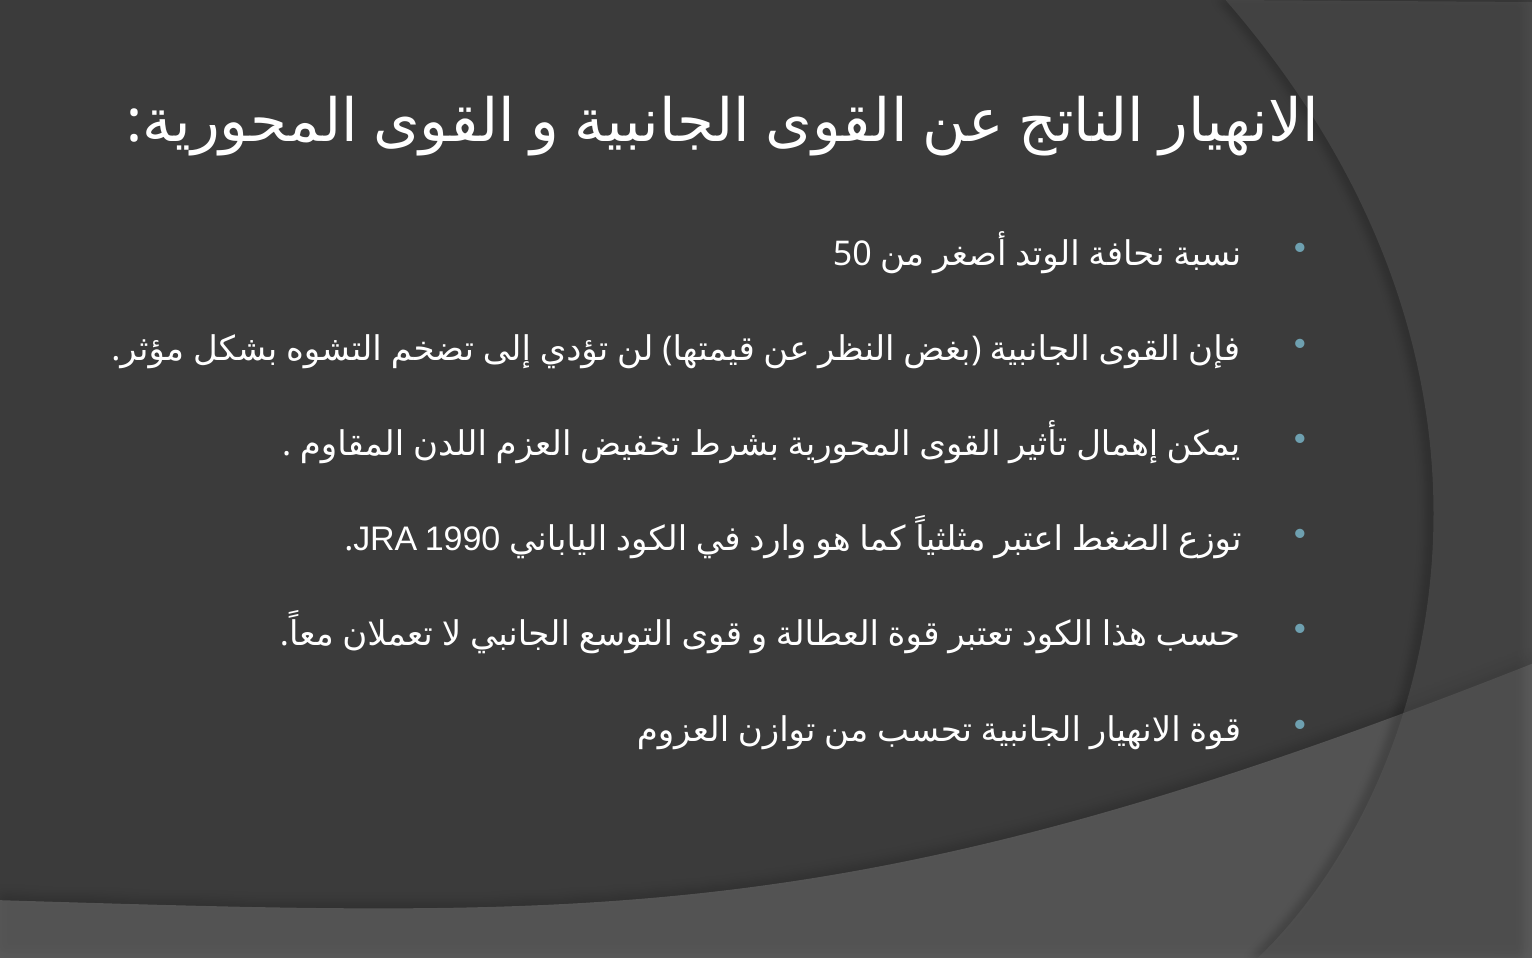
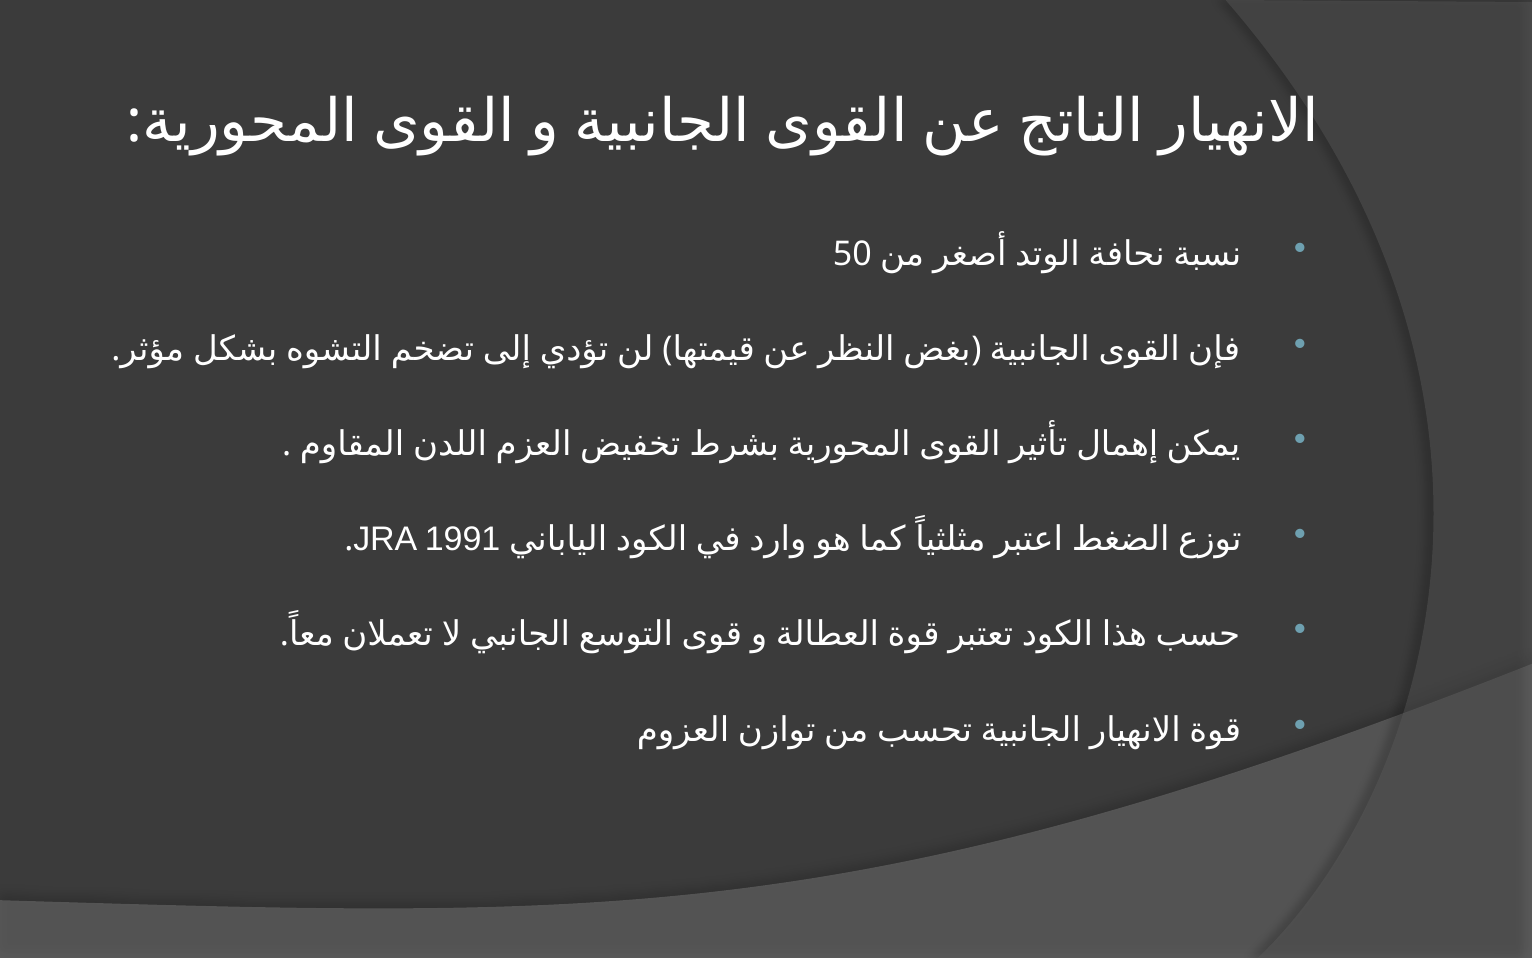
1990: 1990 -> 1991 (463, 539)
